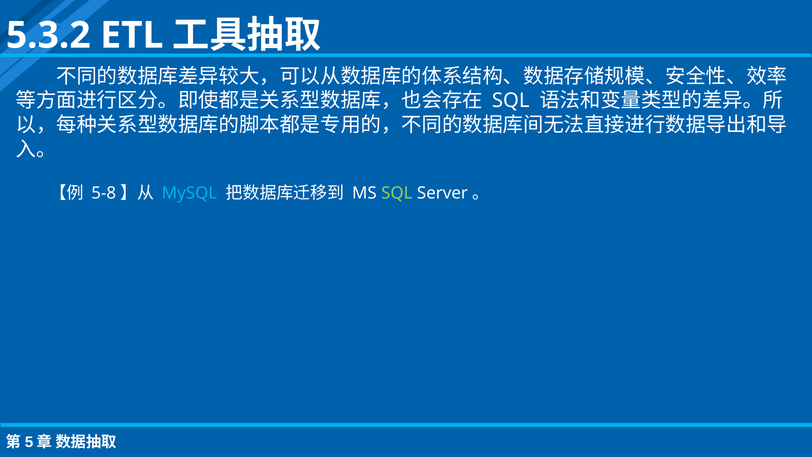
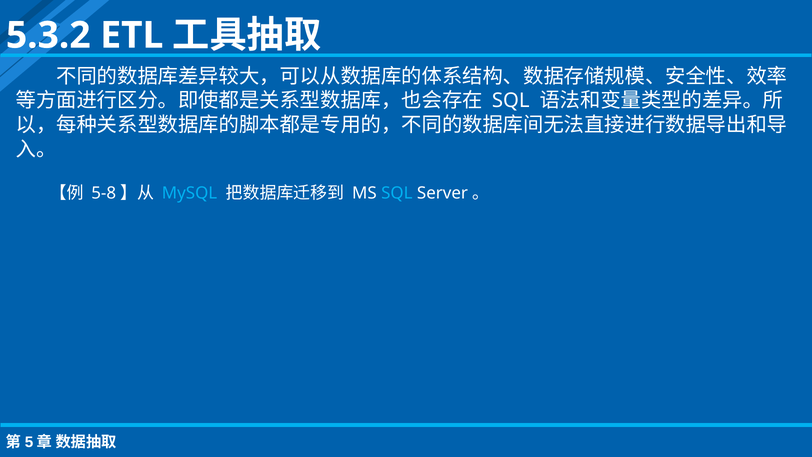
SQL colour: light green -> light blue (397, 193)
